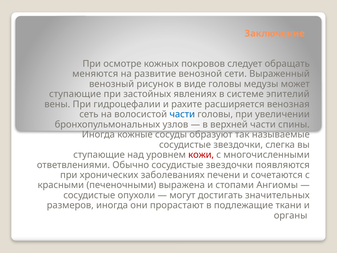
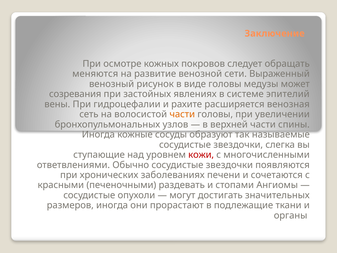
ступающие: ступающие -> созревания (75, 94)
части colour: blue -> orange (182, 114)
выражена: выражена -> раздевать (182, 185)
